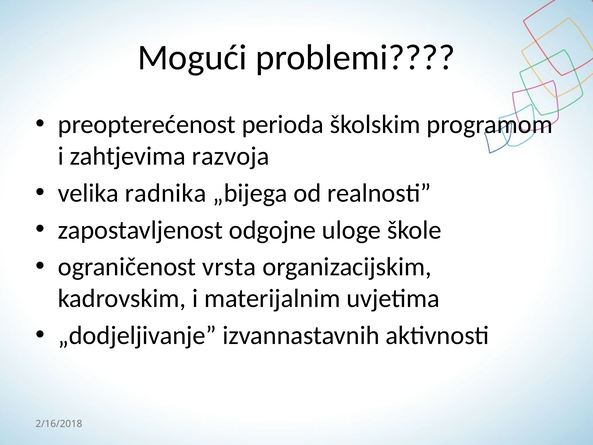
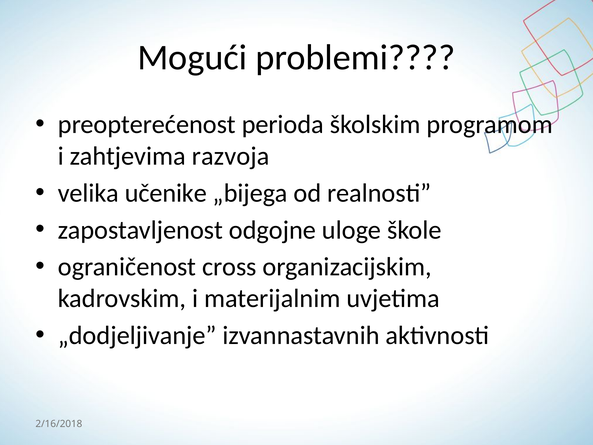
radnika: radnika -> učenike (166, 193)
vrsta: vrsta -> cross (229, 267)
